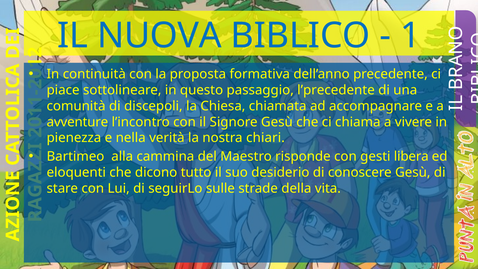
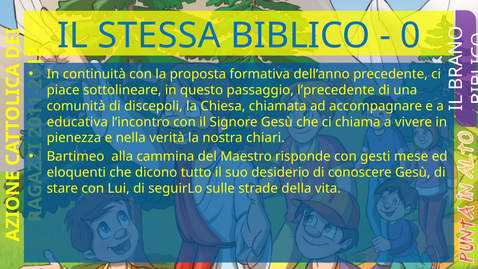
NUOVA: NUOVA -> STESSA (159, 36)
1: 1 -> 0 (410, 36)
avventure: avventure -> educativa (77, 122)
libera: libera -> mese (411, 156)
